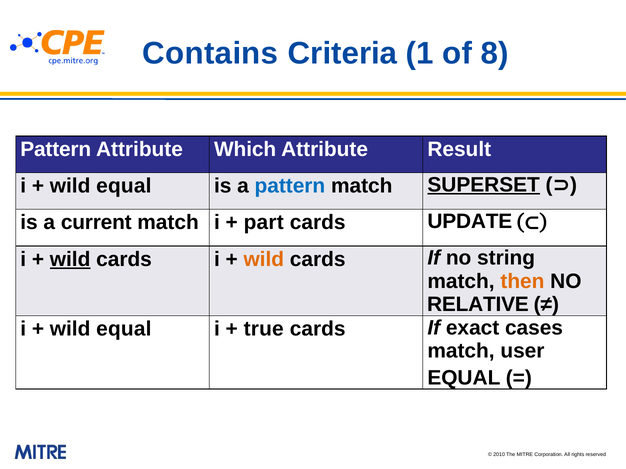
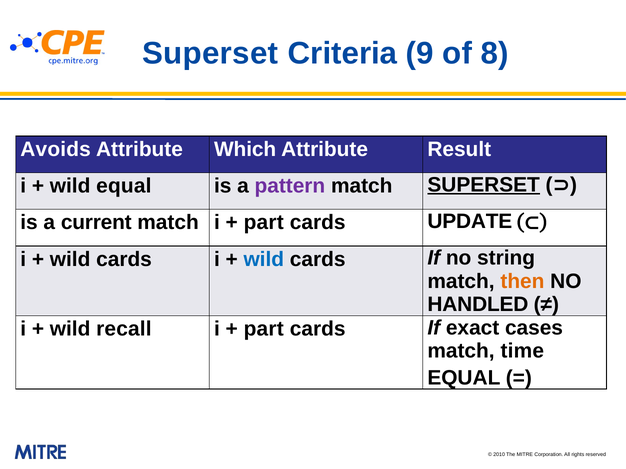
Contains: Contains -> Superset (210, 53)
1: 1 -> 9 (420, 53)
Pattern: Pattern -> Avoids (56, 149)
pattern colour: blue -> purple (290, 186)
wild underline: present -> none (70, 259)
wild colour: orange -> blue (264, 259)
RELATIVE: RELATIVE -> HANDLED (478, 305)
equal: equal -> recall (124, 329)
true: true -> part (264, 329)
user: user -> time (522, 351)
